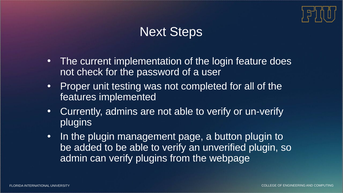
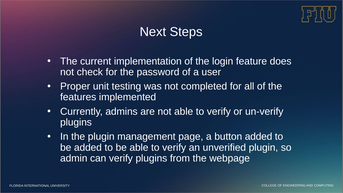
button plugin: plugin -> added (259, 137)
